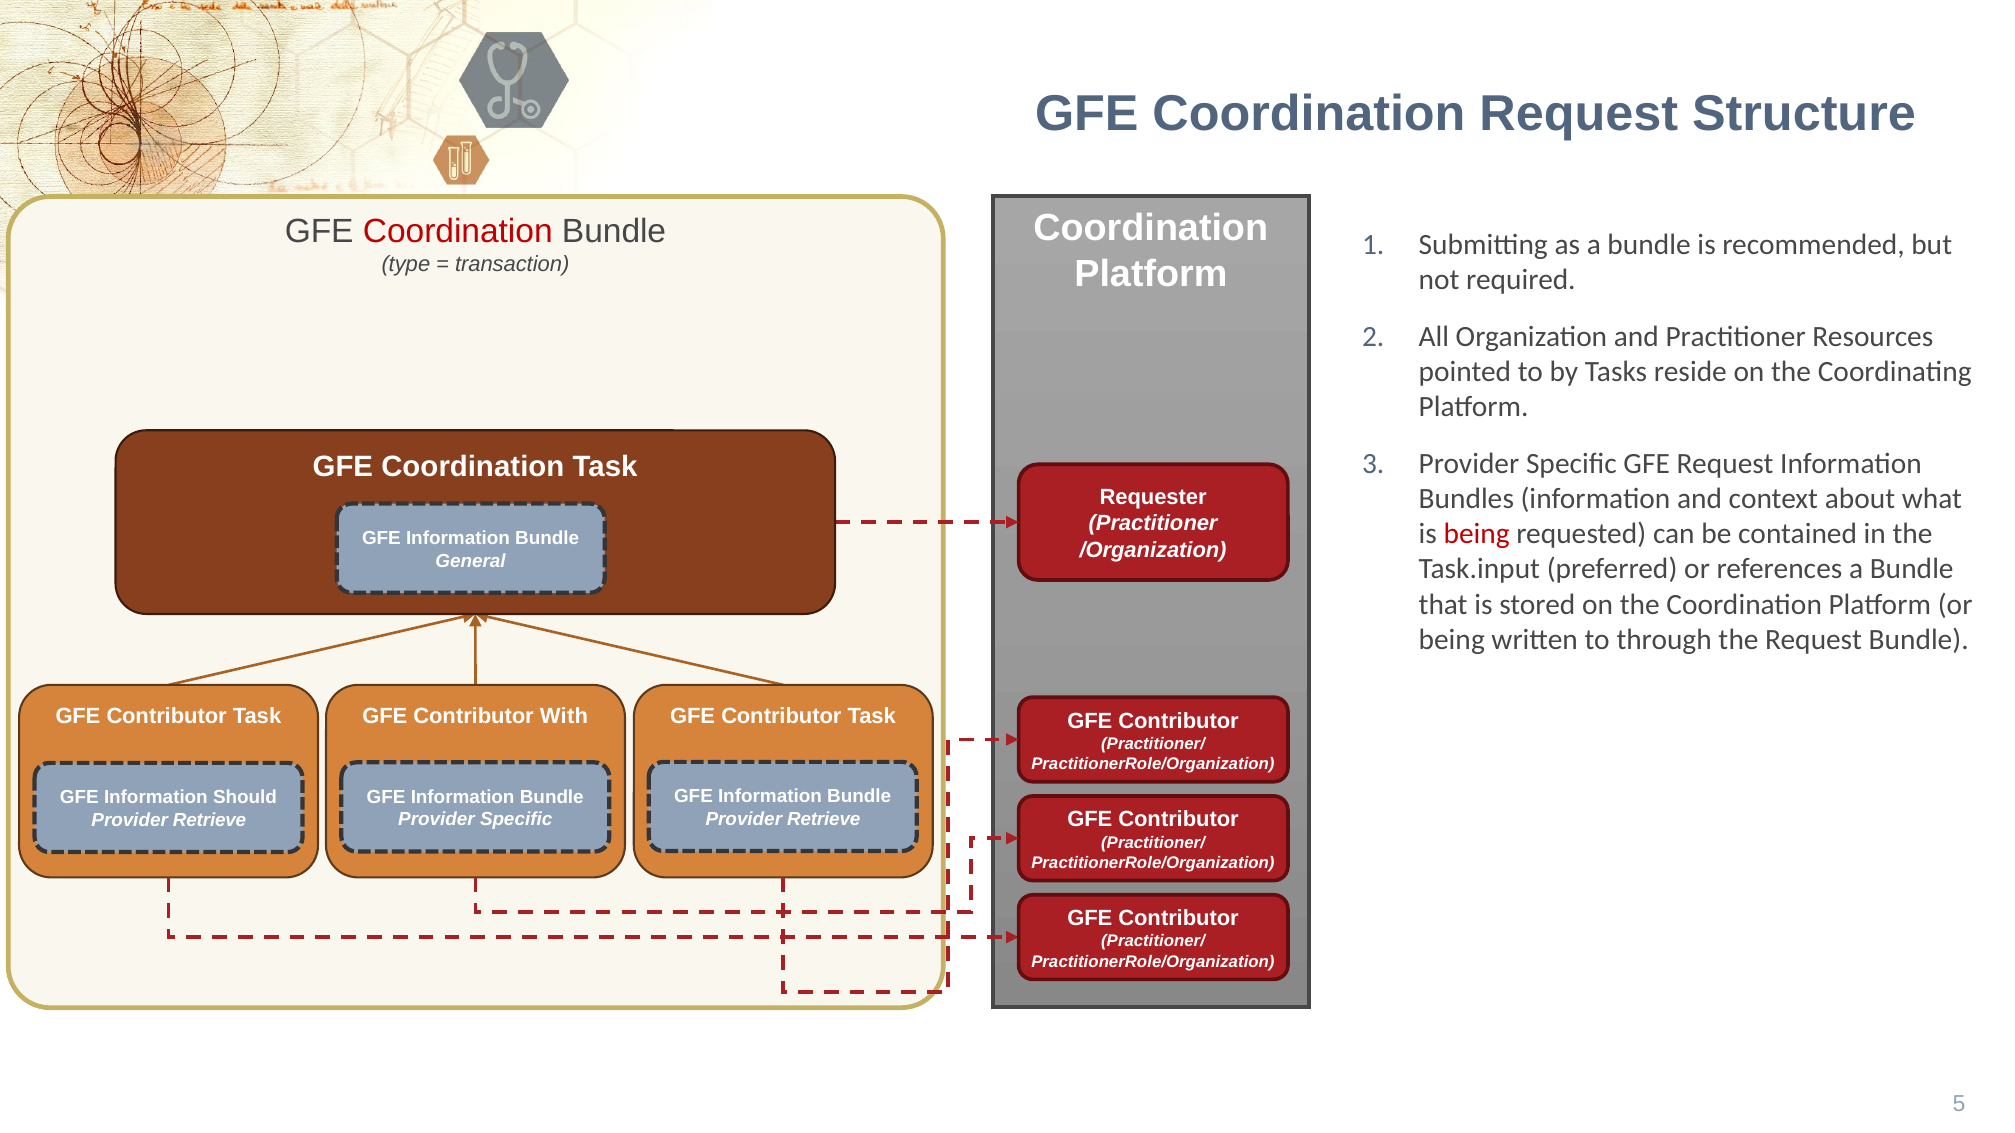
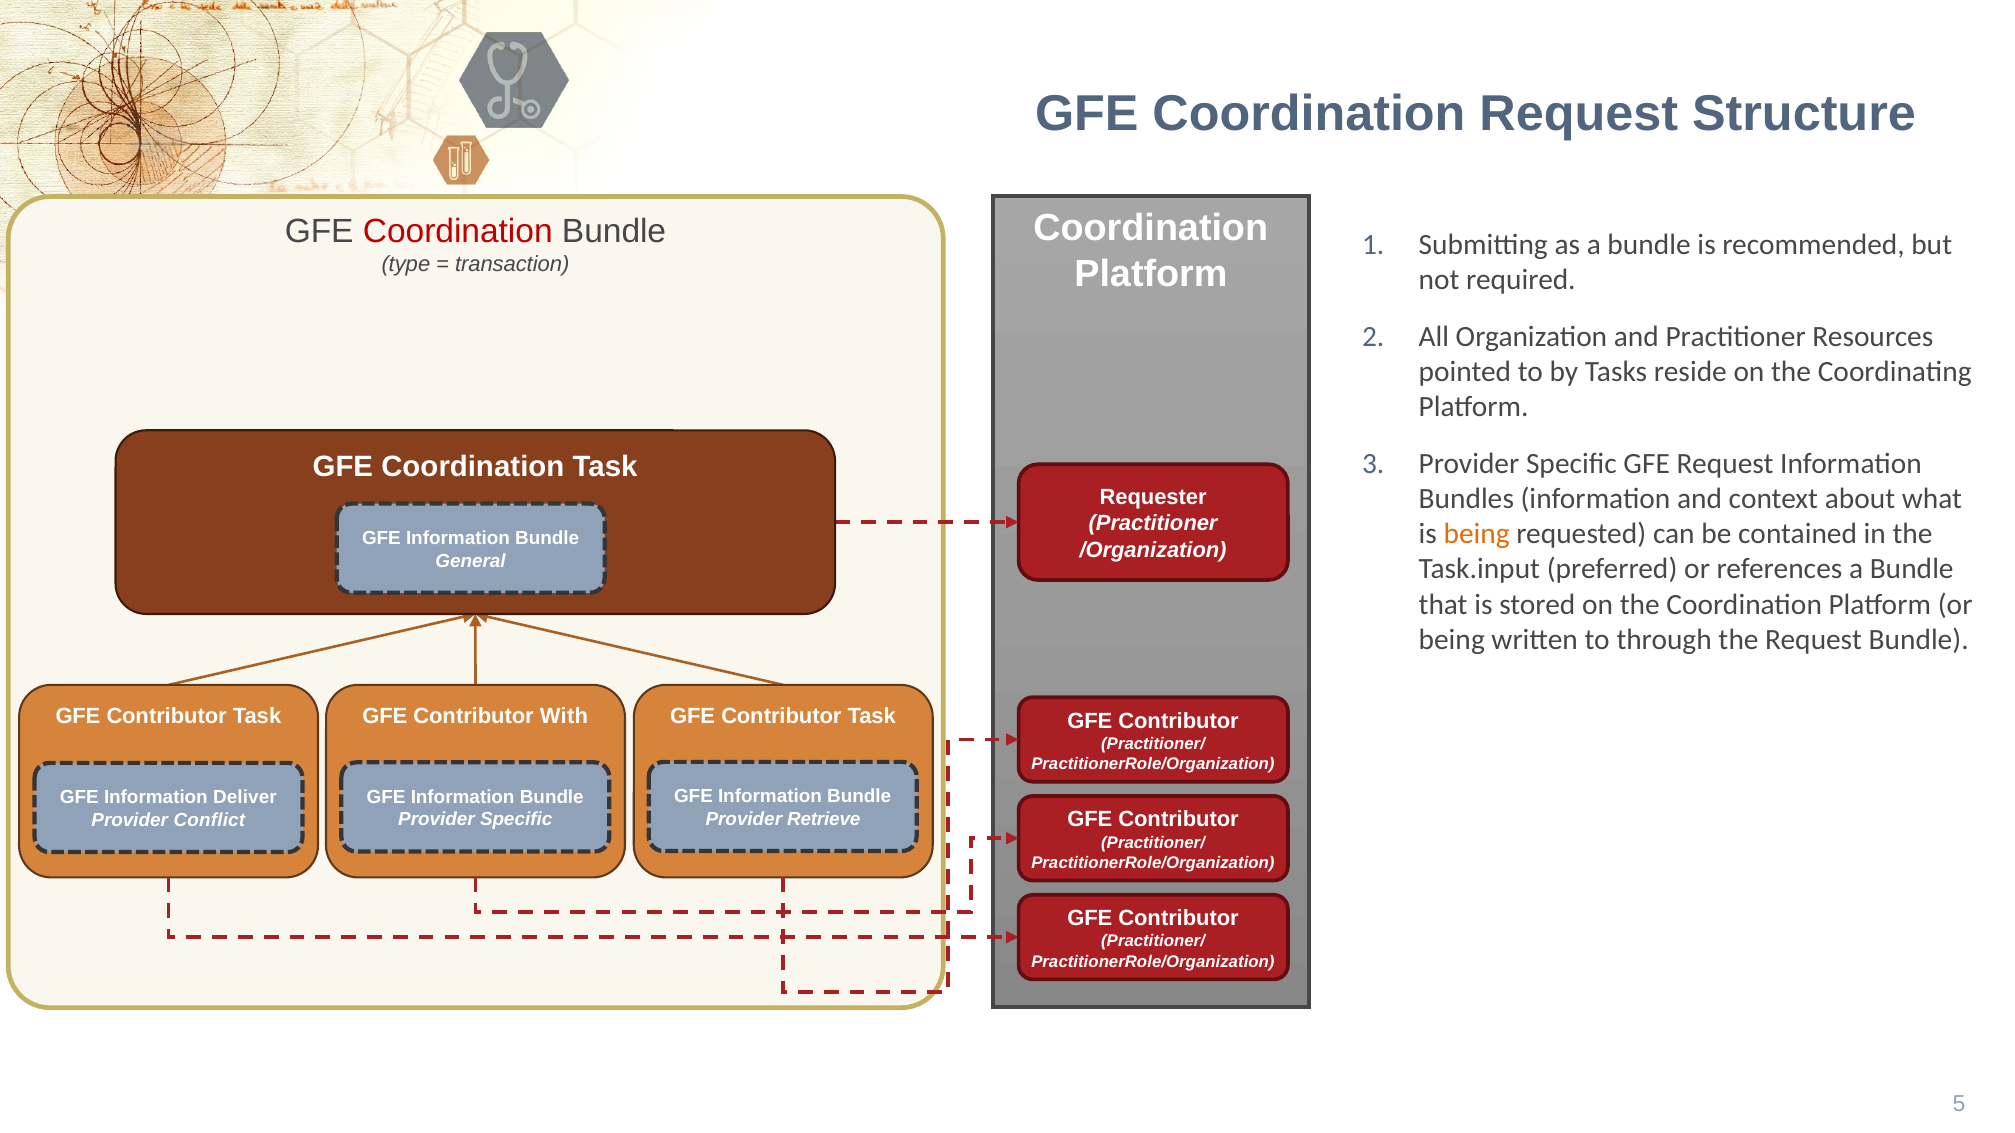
being colour: red -> orange (1477, 534)
Should: Should -> Deliver (245, 798)
Retrieve: Retrieve -> Conflict (209, 820)
